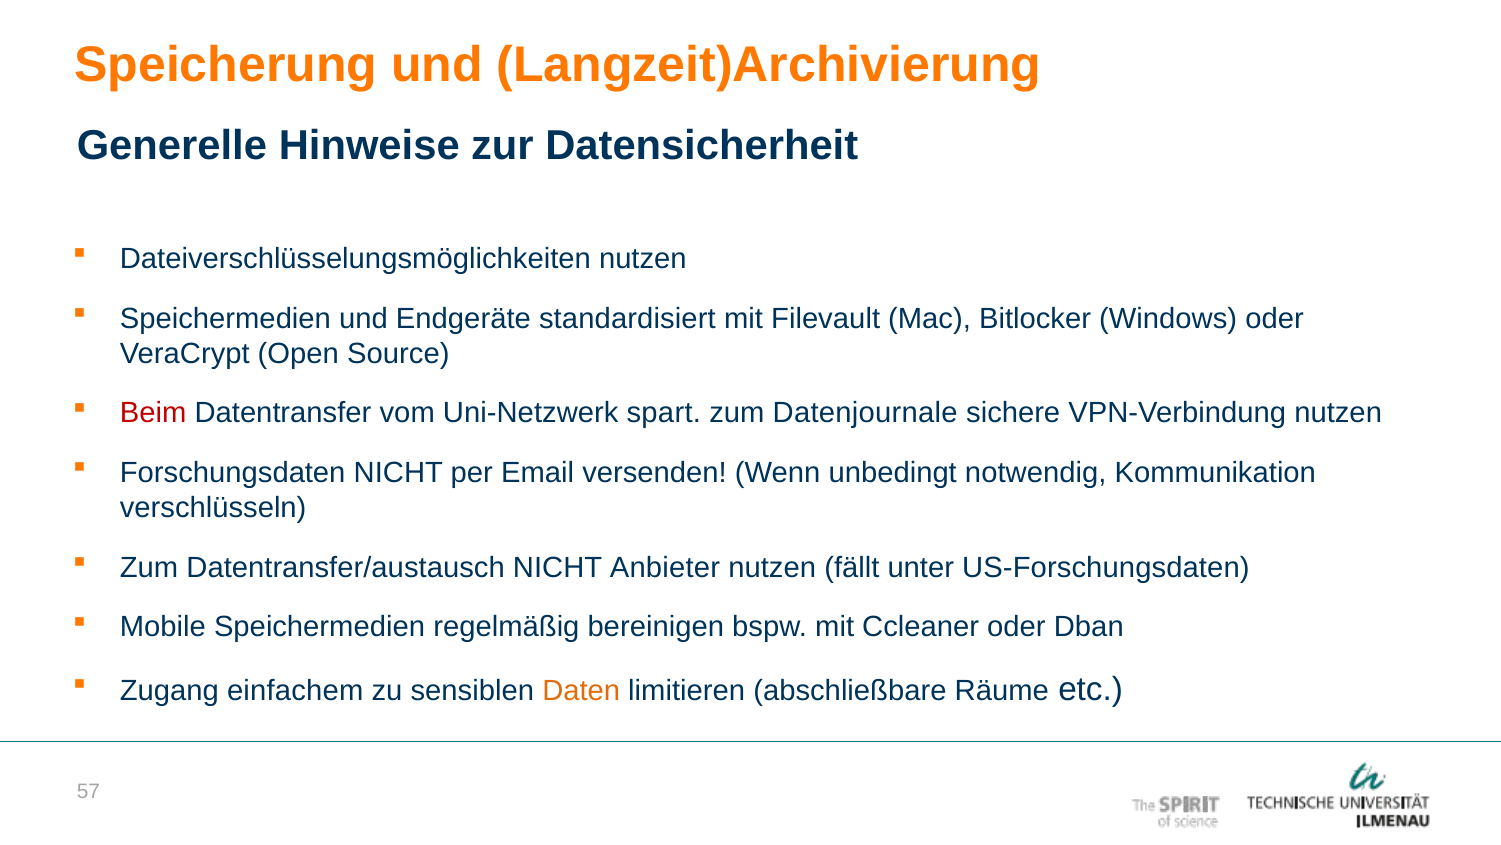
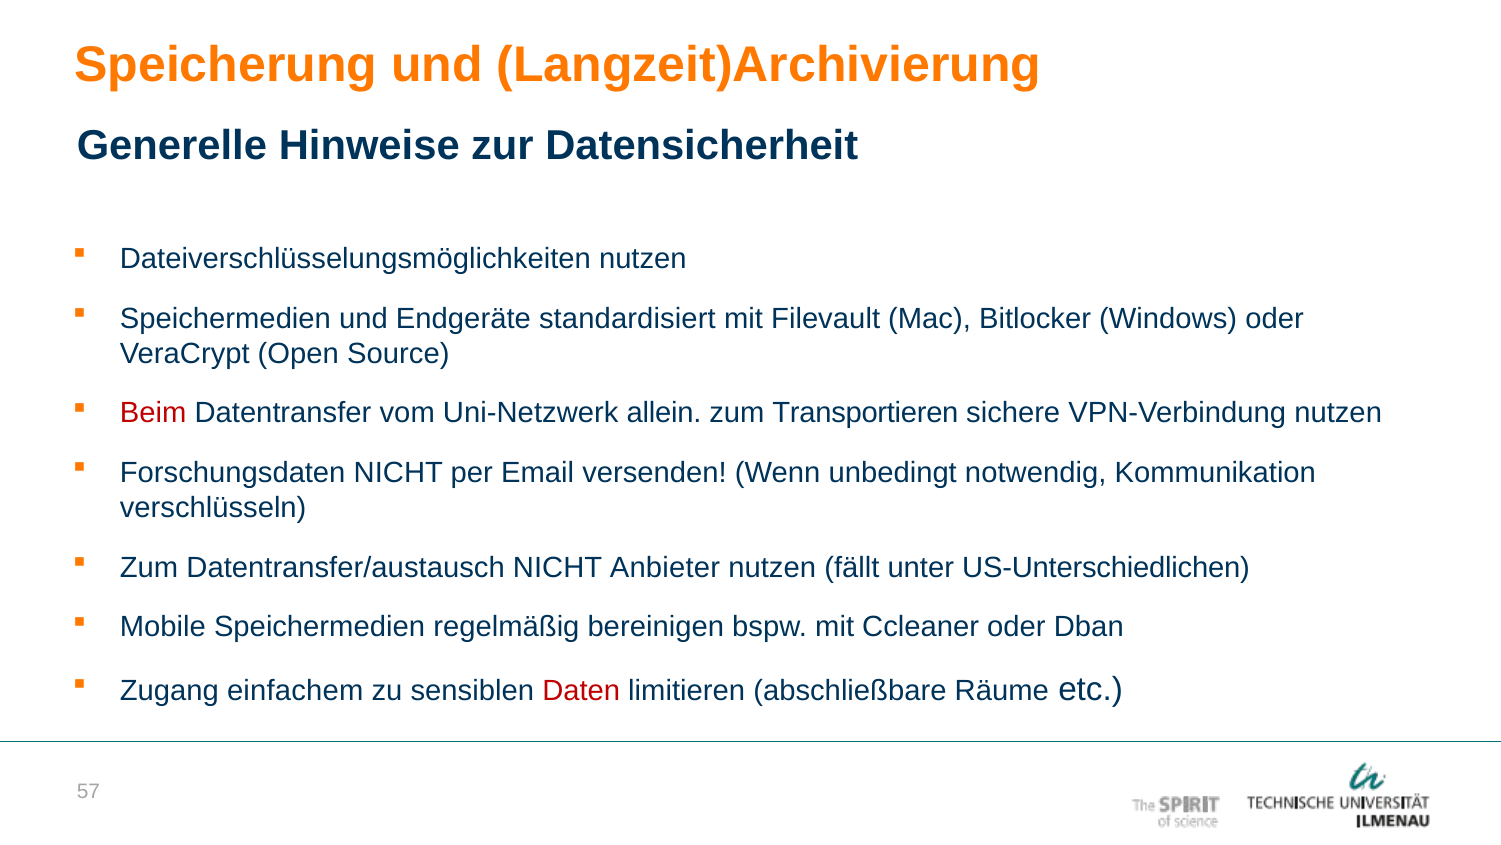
spart: spart -> allein (664, 413)
Datenjournale: Datenjournale -> Transportieren (865, 413)
US-Forschungsdaten: US-Forschungsdaten -> US-Unterschiedlichen (1106, 567)
Daten colour: orange -> red (581, 691)
